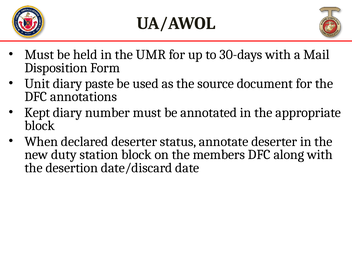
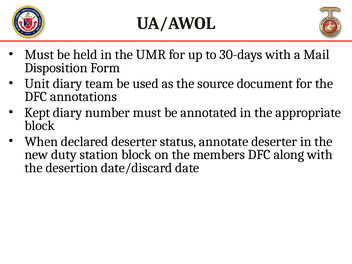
paste: paste -> team (99, 84)
